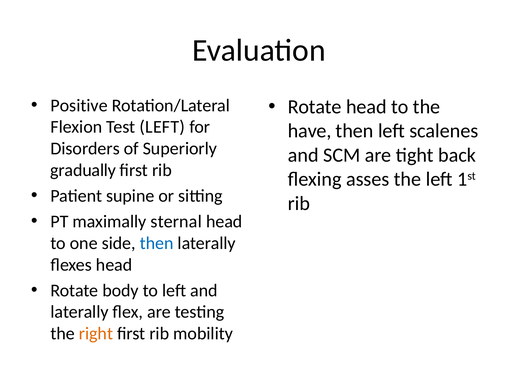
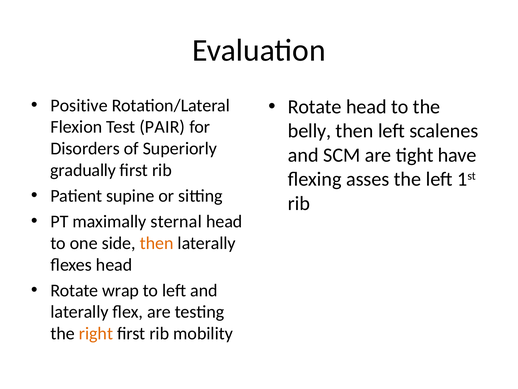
Test LEFT: LEFT -> PAIR (162, 127)
have: have -> belly (310, 131)
back: back -> have (457, 155)
then colour: blue -> orange (157, 243)
body: body -> wrap (121, 290)
